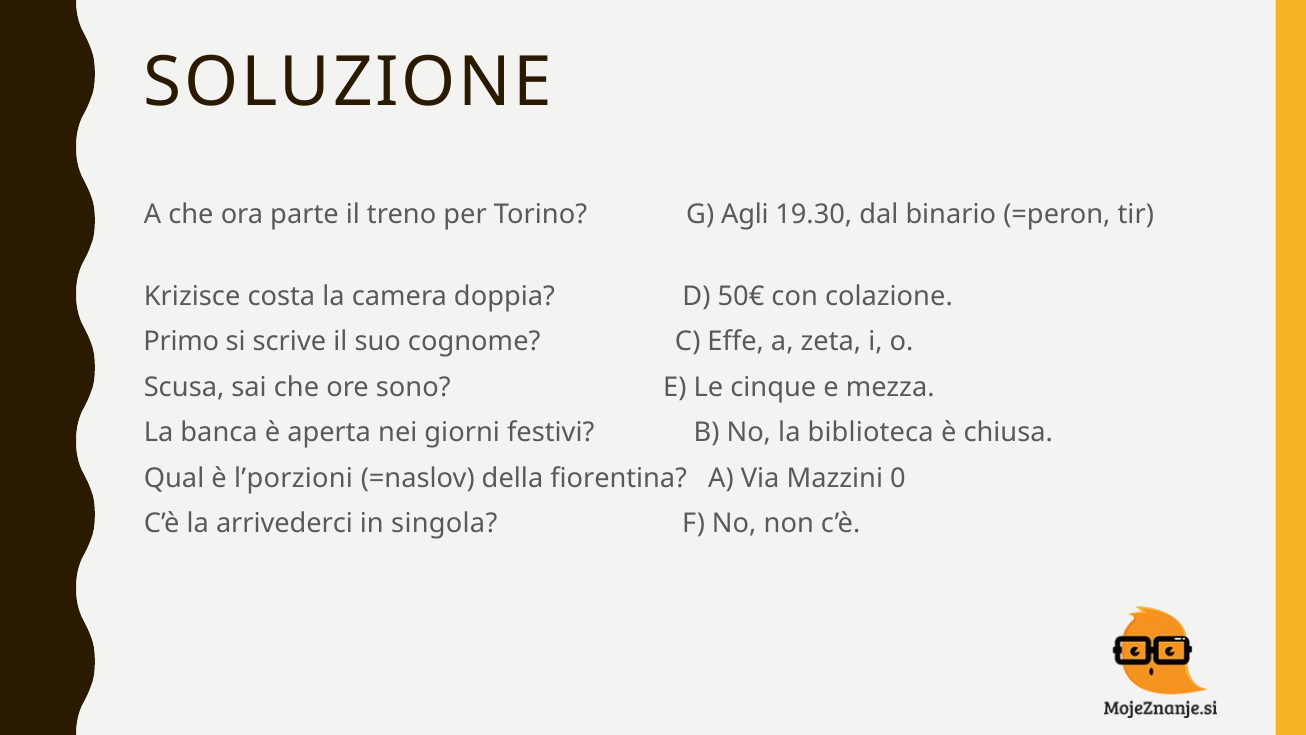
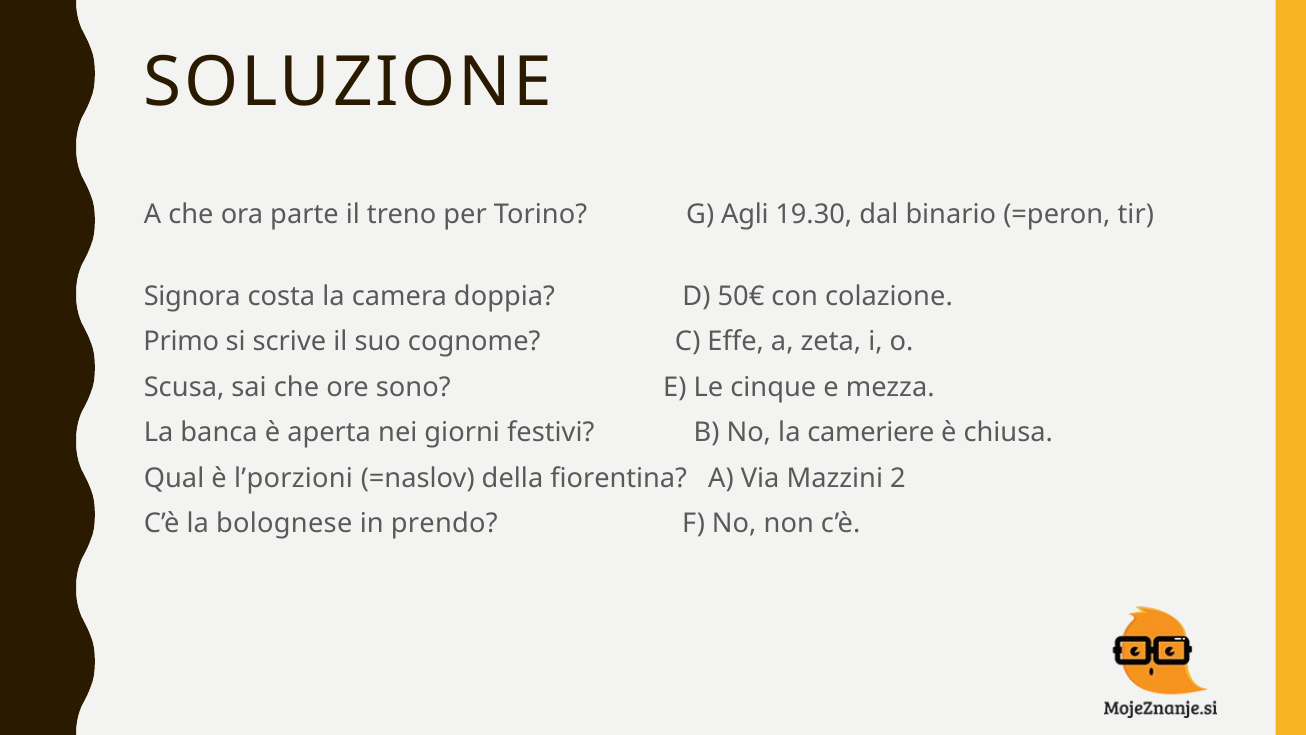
Krizisce: Krizisce -> Signora (192, 296)
biblioteca: biblioteca -> cameriere (871, 432)
0: 0 -> 2 (898, 478)
arrivederci: arrivederci -> bolognese (284, 523)
singola: singola -> prendo (444, 523)
